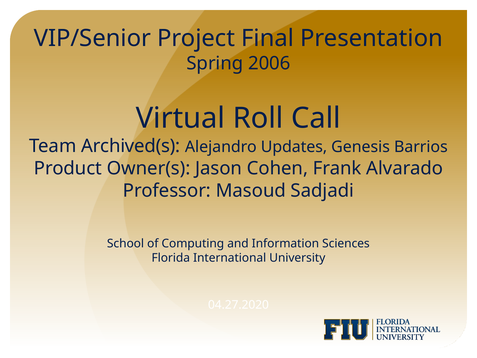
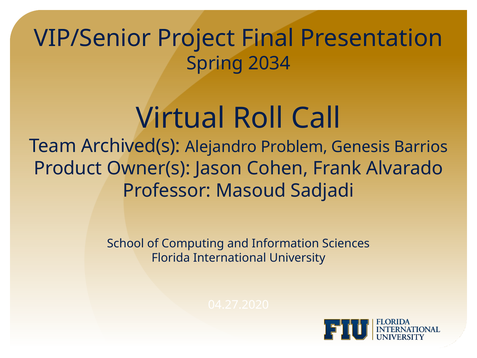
2006: 2006 -> 2034 (269, 63)
Updates: Updates -> Problem (294, 147)
